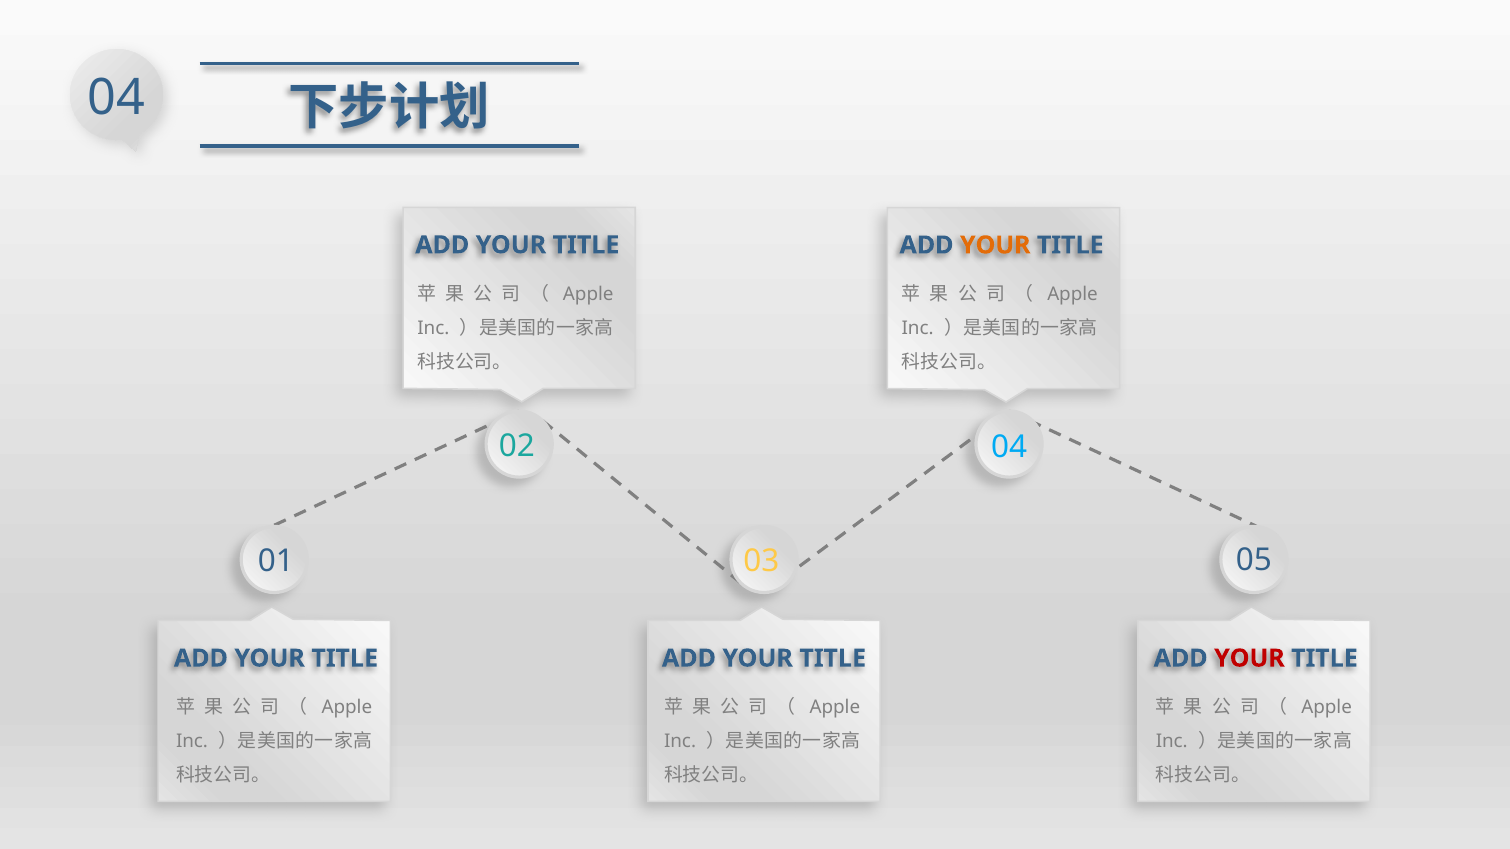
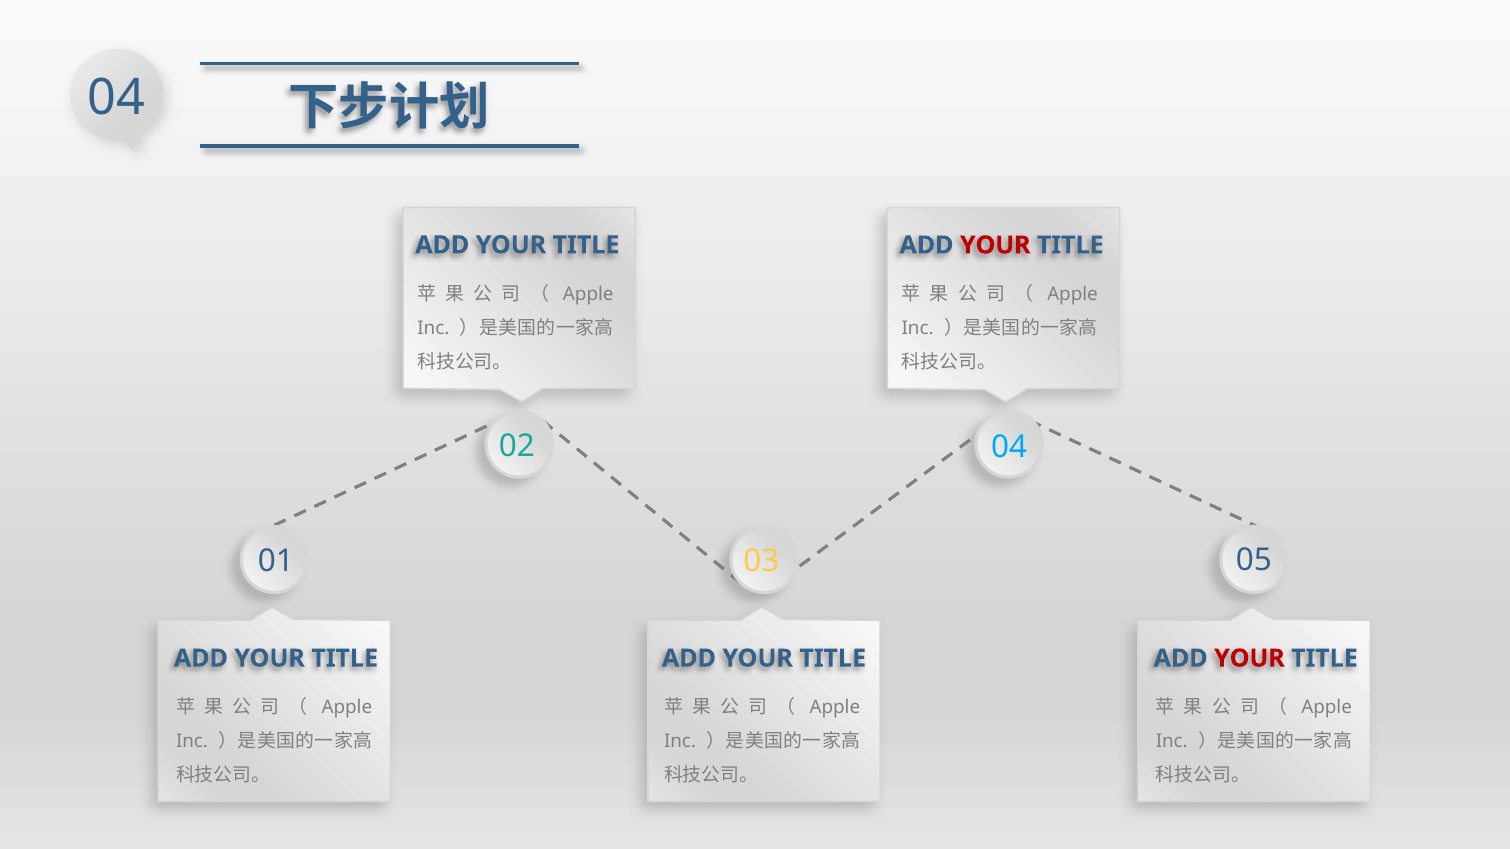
YOUR colour: orange -> red (995, 245)
